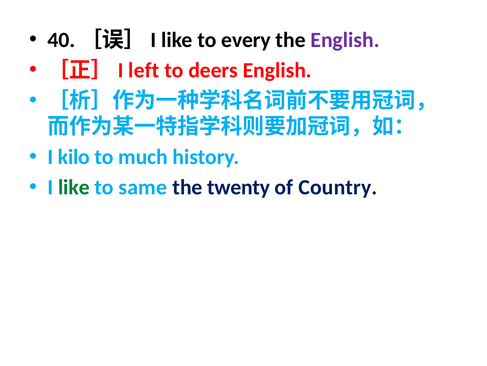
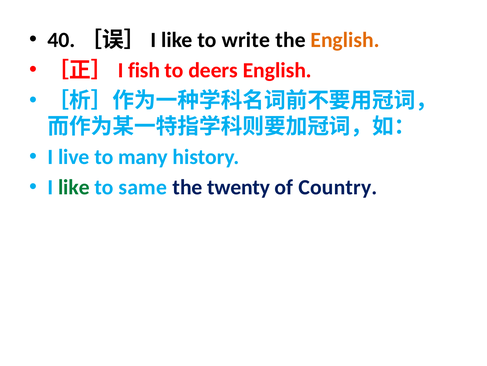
every: every -> write (246, 40)
English colour: purple -> orange (345, 40)
left: left -> fish (144, 70)
kilo: kilo -> live (74, 157)
much: much -> many (143, 157)
